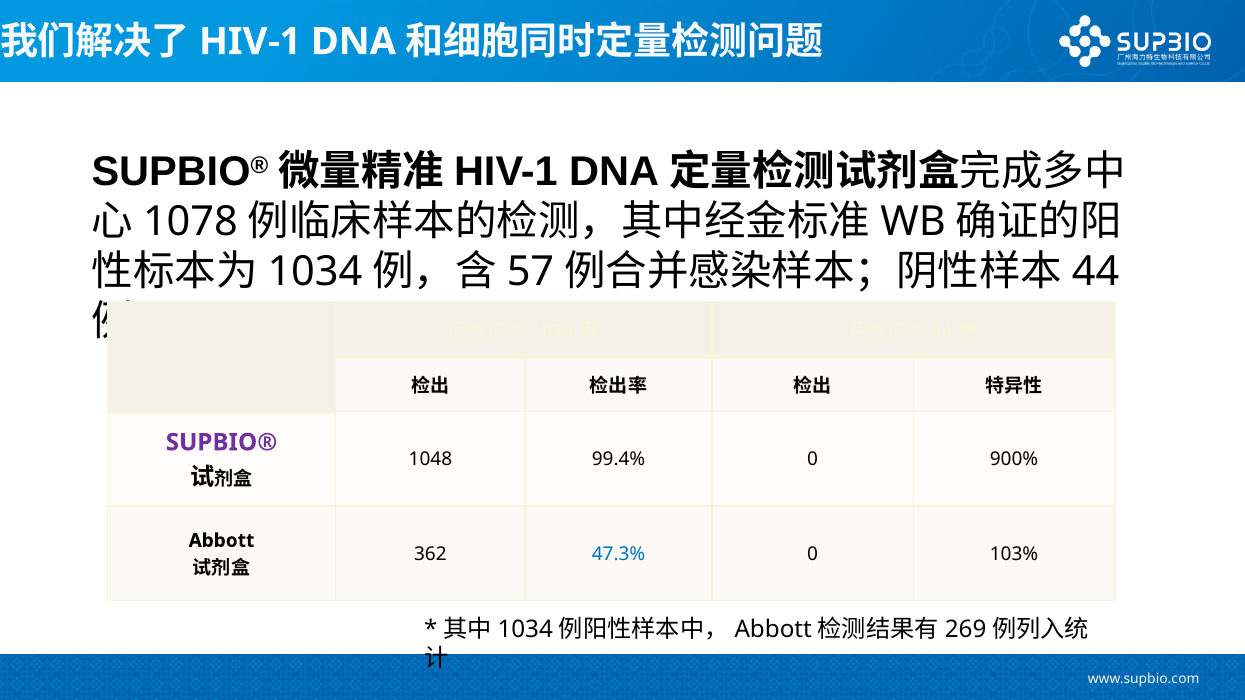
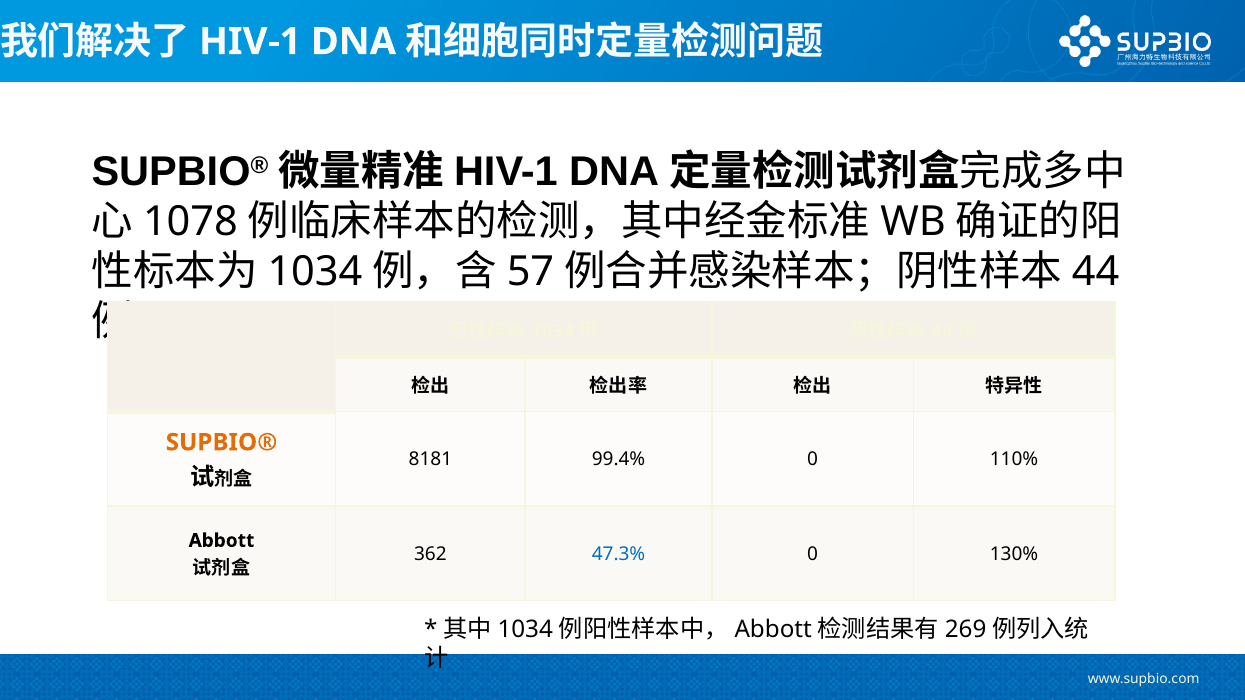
SUPBIO® colour: purple -> orange (222, 443)
1048: 1048 -> 8181 (430, 460)
900%: 900% -> 110% (1014, 460)
103%: 103% -> 130% (1014, 555)
